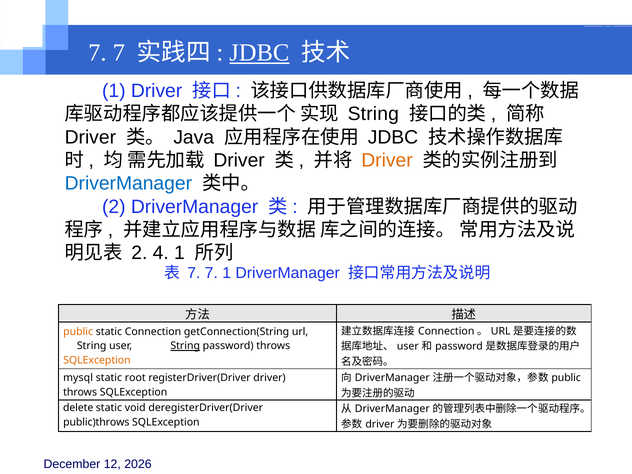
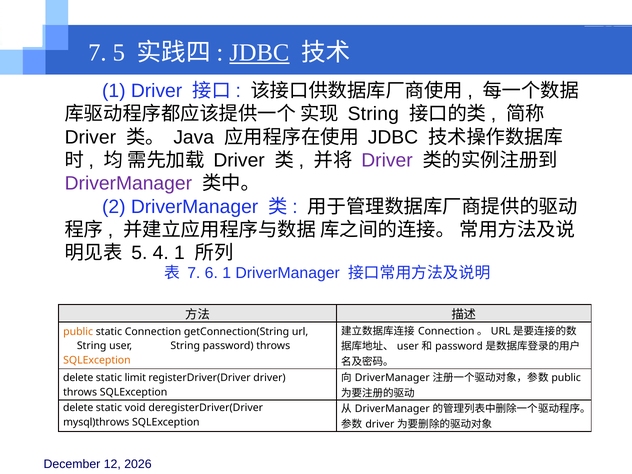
7: 7 -> 5 (119, 53)
Driver colour: orange -> purple (387, 160)
DriverManager colour: blue -> purple (128, 184)
2: 2 -> 5 (139, 253)
7: 7 -> 6 (211, 273)
String underline: present -> none (185, 346)
mysql: mysql -> delete (78, 378)
root: root -> limit (135, 378)
public)throws: public)throws -> mysql)throws (96, 422)
